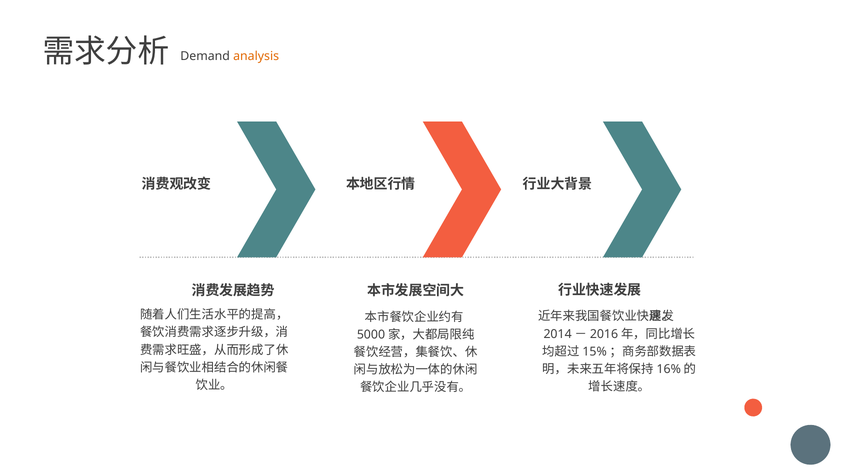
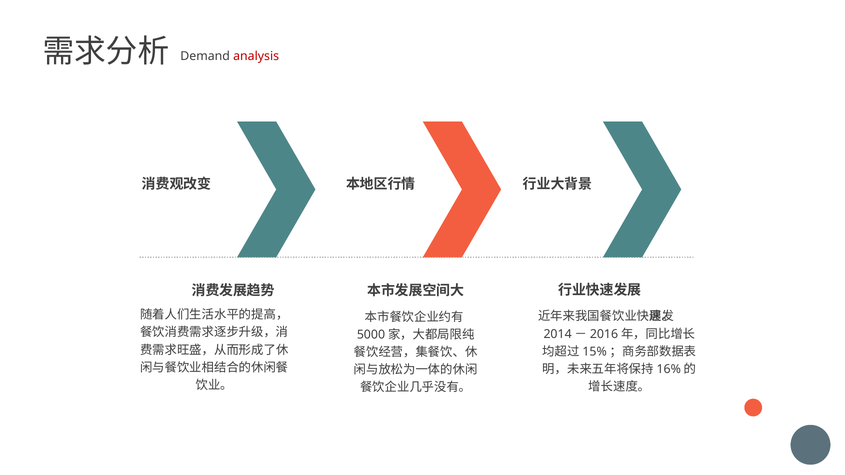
analysis colour: orange -> red (256, 56)
